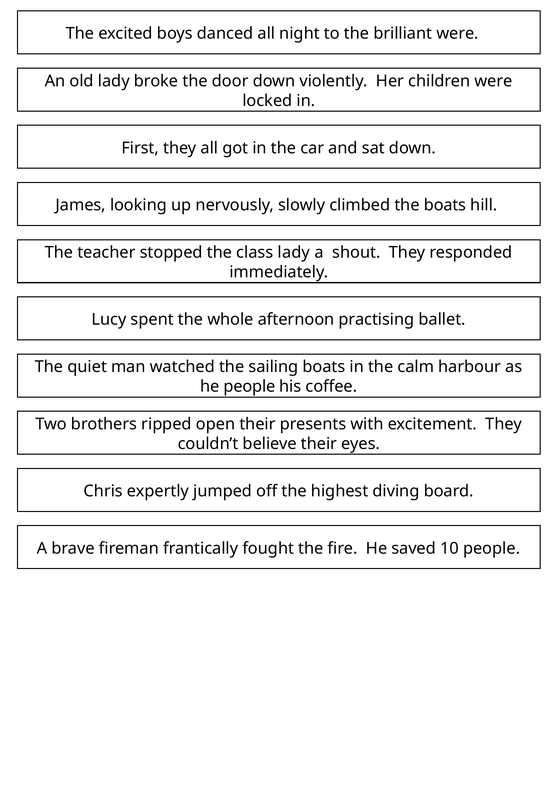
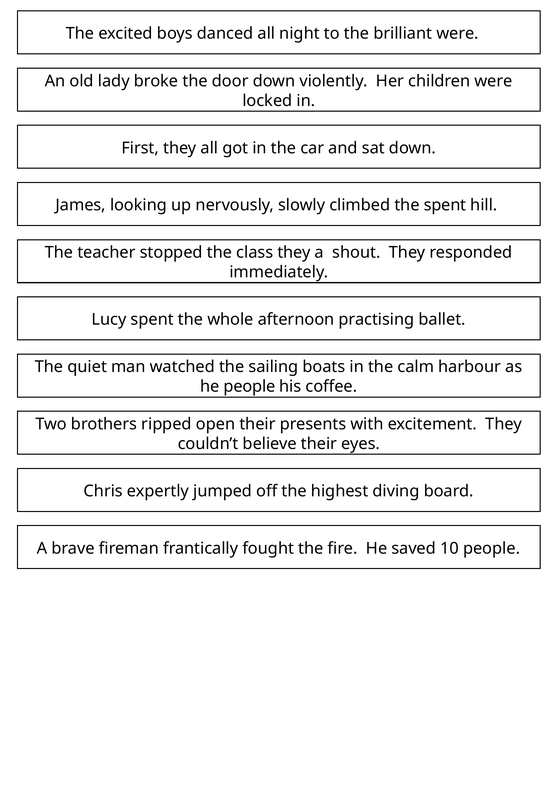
the boats: boats -> spent (445, 205)
class lady: lady -> they (294, 252)
